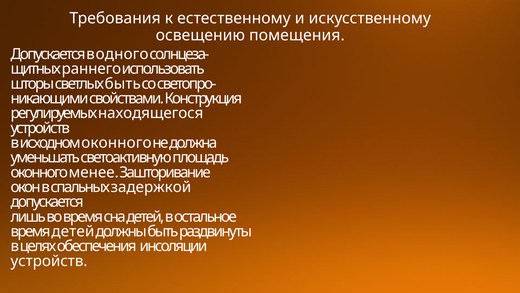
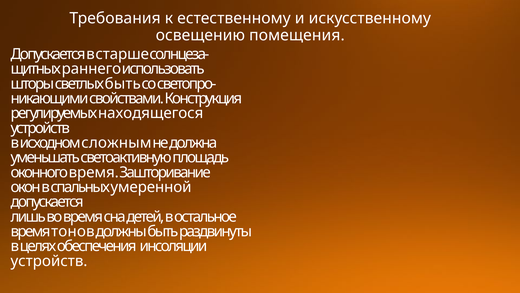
одного: одного -> старше (122, 54)
исходном оконного: оконного -> сложным (116, 143)
оконного менее: менее -> время (94, 172)
задержкой: задержкой -> умеренной (151, 187)
время детей: детей -> тонов (73, 231)
